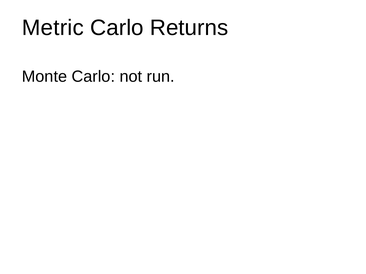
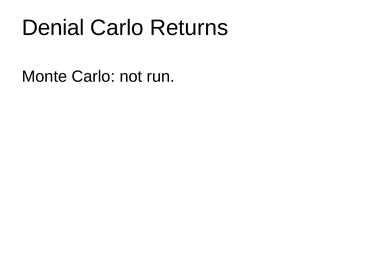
Metric: Metric -> Denial (53, 28)
